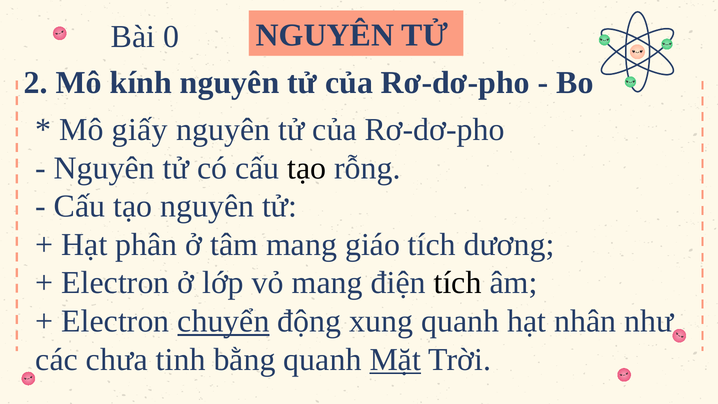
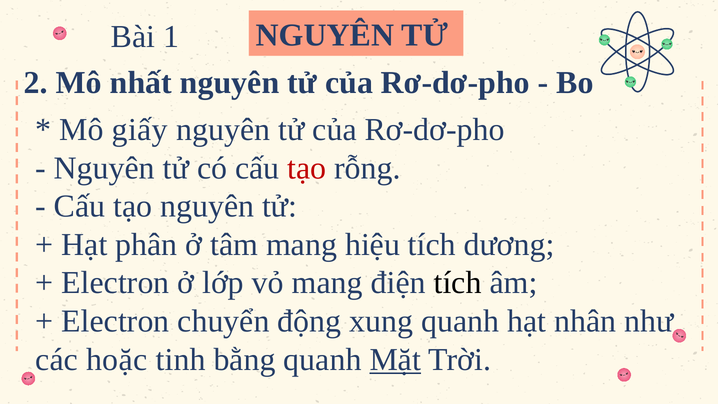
0: 0 -> 1 (171, 37)
kính: kính -> nhất (141, 83)
tạo colour: black -> red (307, 168)
giáo: giáo -> hiệu (373, 245)
chuyển underline: present -> none (223, 321)
chưa: chưa -> hoặc (117, 359)
